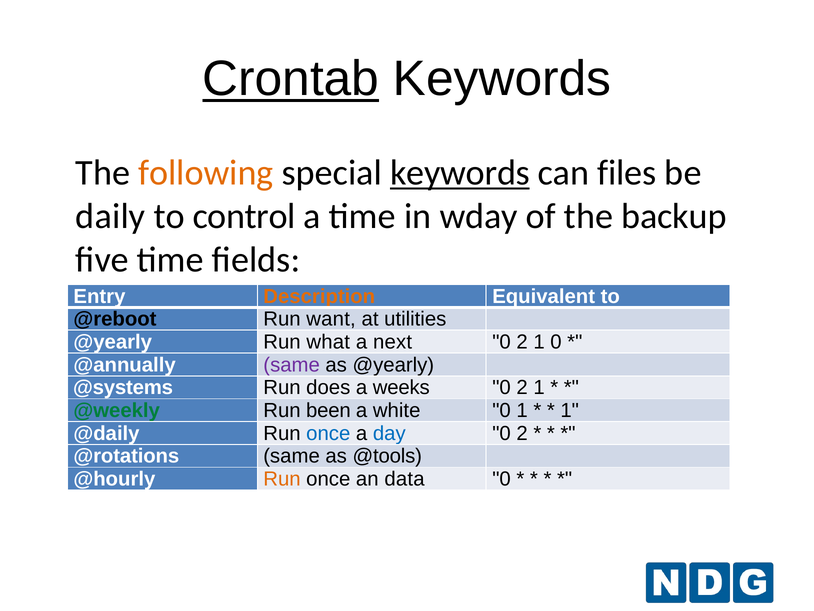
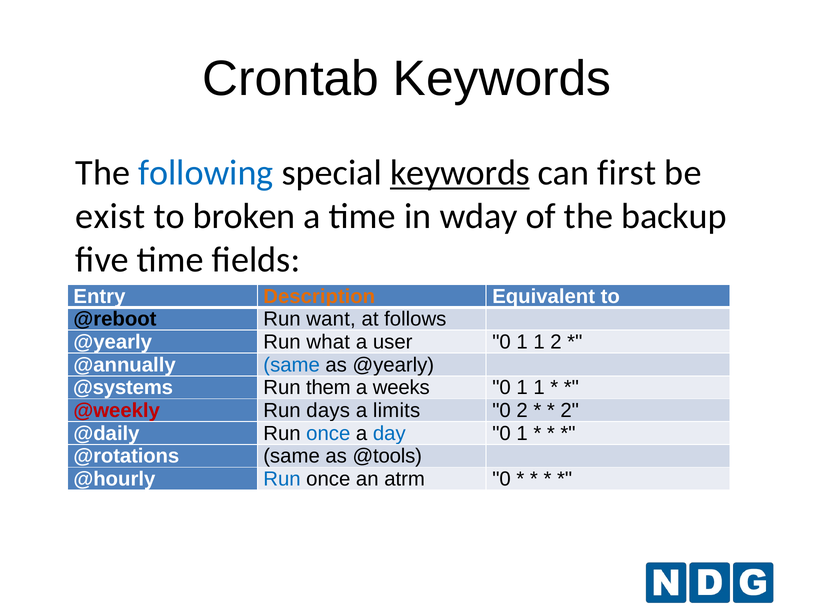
Crontab underline: present -> none (291, 79)
following colour: orange -> blue (206, 173)
files: files -> first (627, 173)
daily: daily -> exist (110, 216)
control: control -> broken (244, 216)
utilities: utilities -> follows (415, 319)
next: next -> user (393, 342)
2: 2 -> 1 (522, 342)
1 0: 0 -> 2 (556, 342)
same colour: purple -> blue (292, 365)
does: does -> them (328, 387)
2: 2 -> 1 (522, 387)
@weekly colour: green -> red (117, 410)
been: been -> days (328, 410)
white: white -> limits (397, 410)
0 1: 1 -> 2 (522, 410)
1: 1 -> 2 (570, 410)
2: 2 -> 1 (522, 433)
Run colour: orange -> blue (282, 479)
data: data -> atrm (405, 479)
